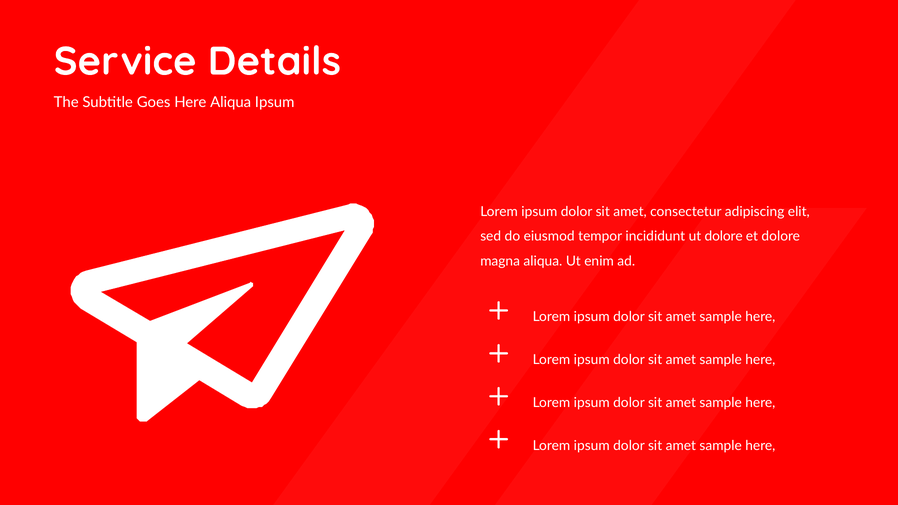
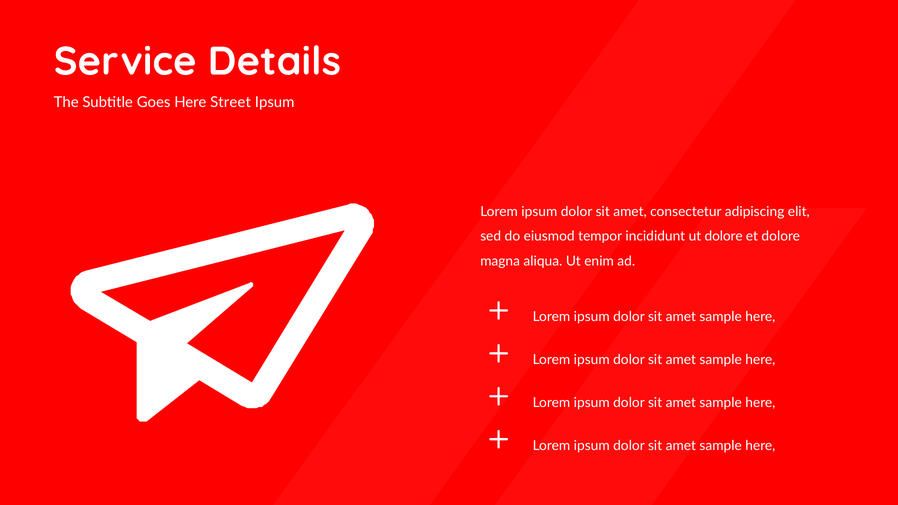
Here Aliqua: Aliqua -> Street (231, 102)
